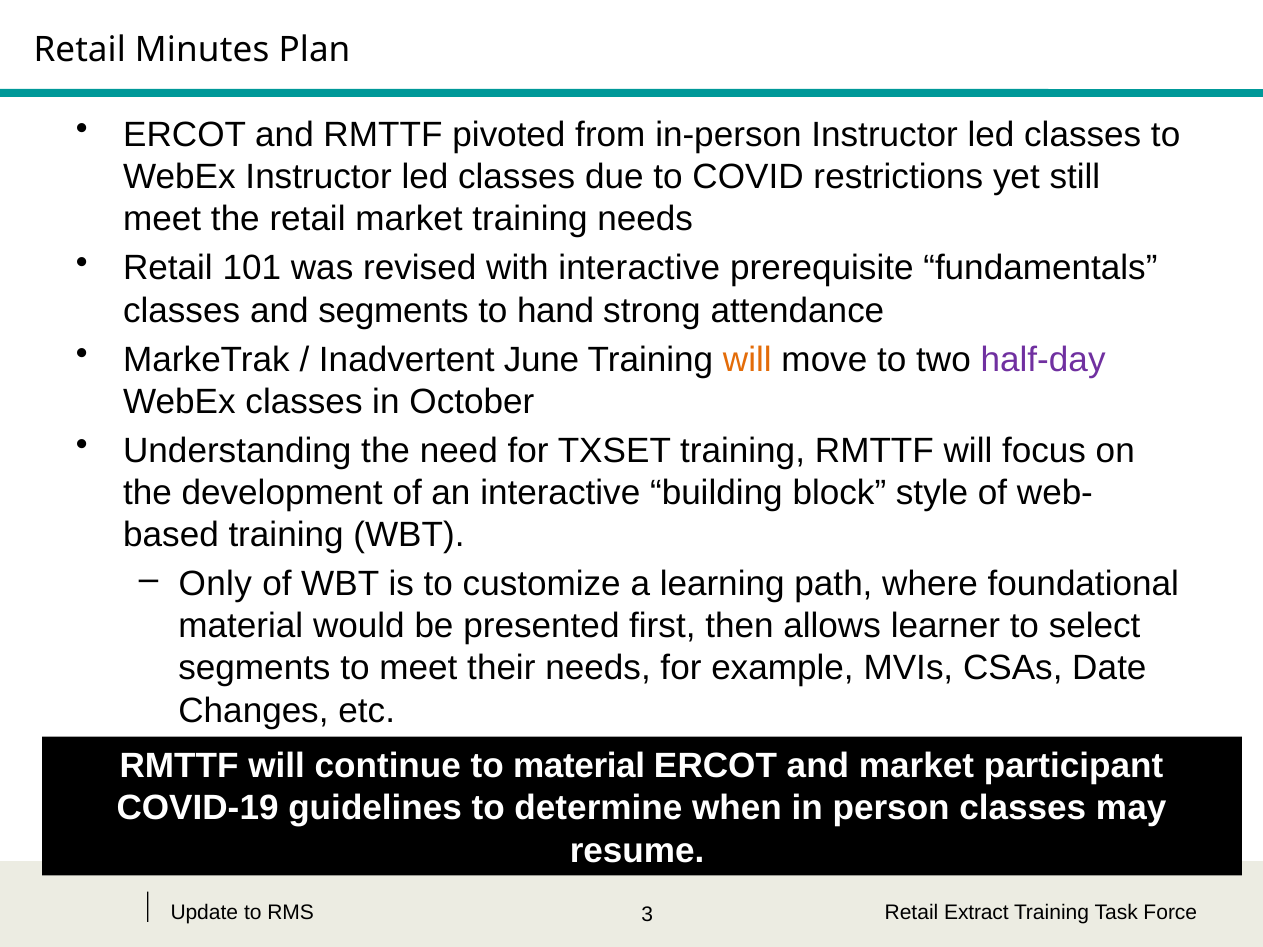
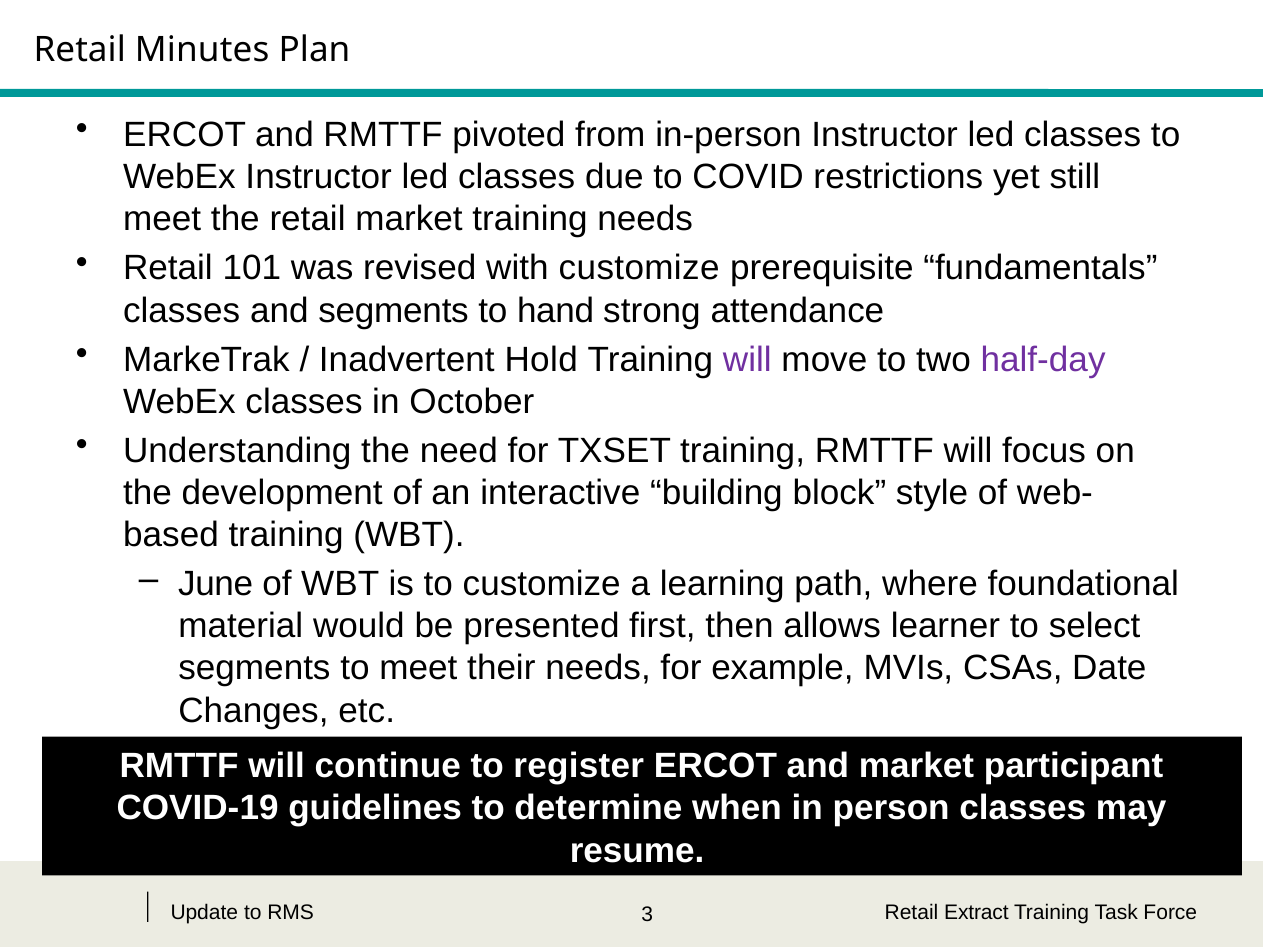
with interactive: interactive -> customize (639, 268)
June: June -> Hold (541, 360)
will colour: orange -> purple (747, 360)
Only: Only -> June (216, 584)
to material: material -> register (579, 767)
